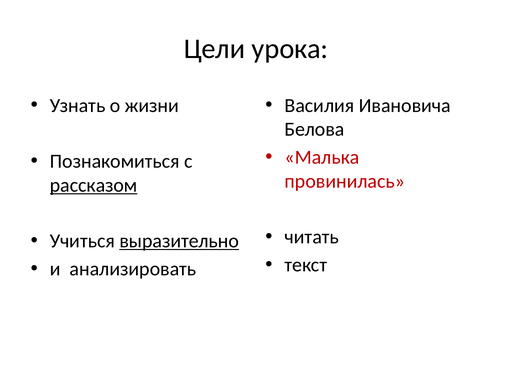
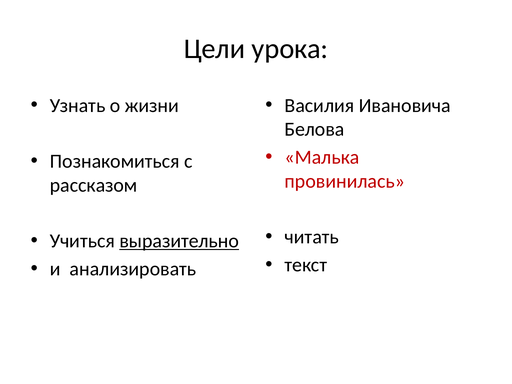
рассказом underline: present -> none (94, 185)
